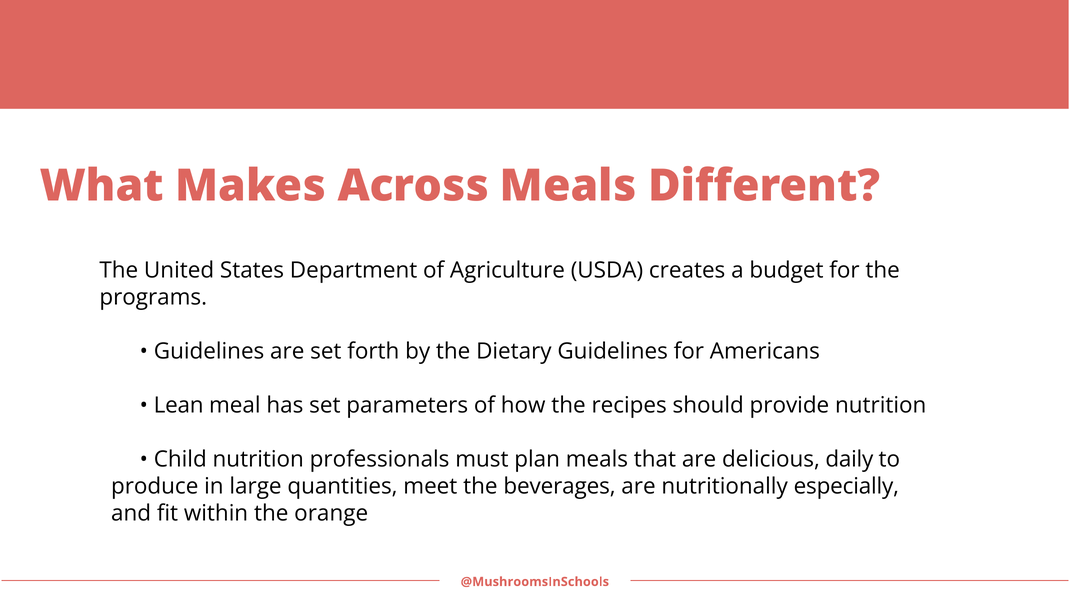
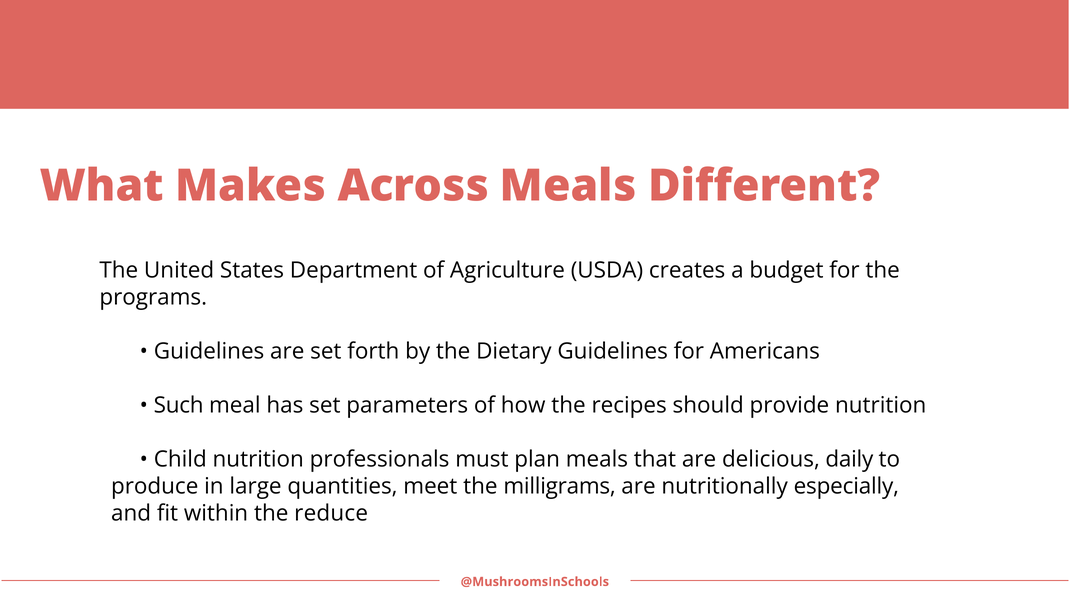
Lean: Lean -> Such (179, 405)
beverages: beverages -> milligrams (560, 486)
orange: orange -> reduce (331, 513)
